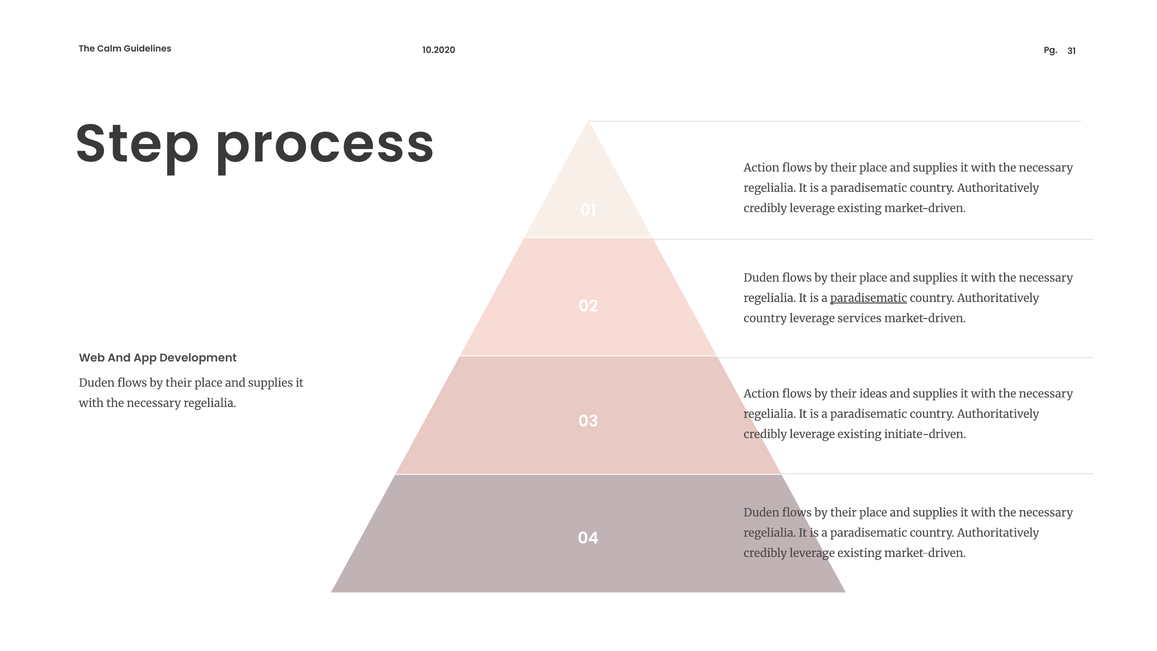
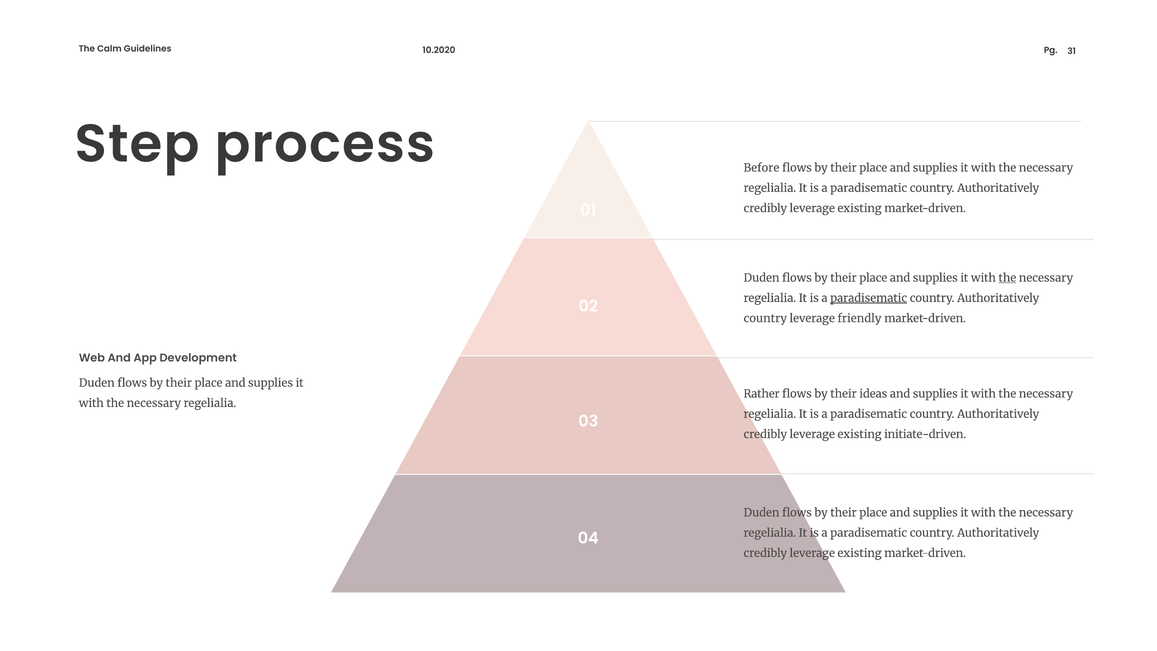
Action: Action -> Before (761, 168)
the underline: none -> present (1007, 278)
services: services -> friendly (859, 318)
Action: Action -> Rather (762, 394)
